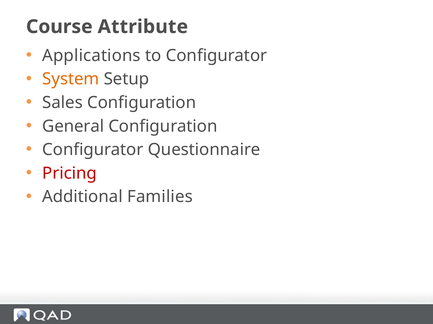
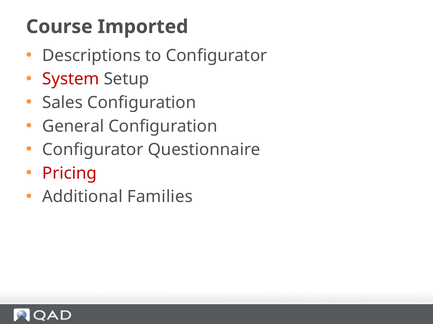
Attribute: Attribute -> Imported (143, 27)
Applications: Applications -> Descriptions (92, 56)
System colour: orange -> red (71, 79)
